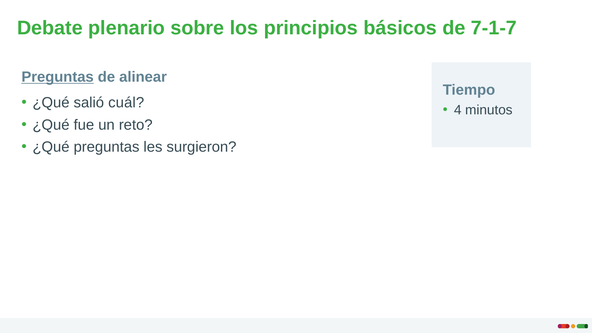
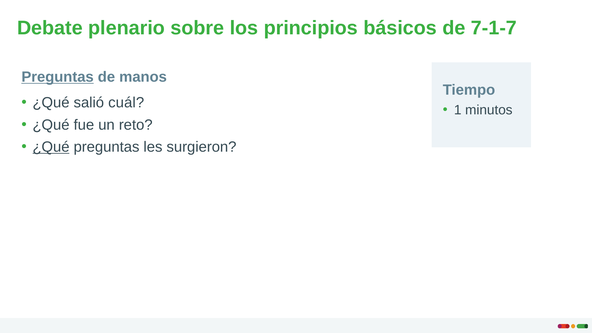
alinear: alinear -> manos (143, 77)
4: 4 -> 1 (458, 110)
¿Qué underline: none -> present (51, 147)
